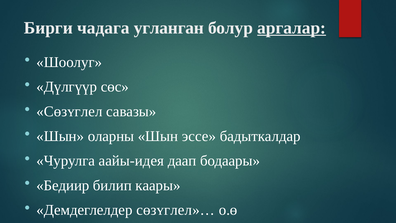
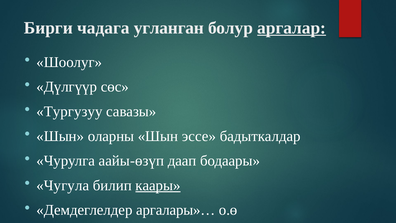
Сɵзʏглел: Сɵзʏглел -> Тургузуу (69, 111)
аайы-идея: аайы-идея -> аайы-өзүп (131, 161)
Бедиир: Бедиир -> Чугула (63, 185)
каары underline: none -> present (158, 185)
сɵзʏглел»…: сɵзʏглел»… -> аргалары»… (176, 210)
